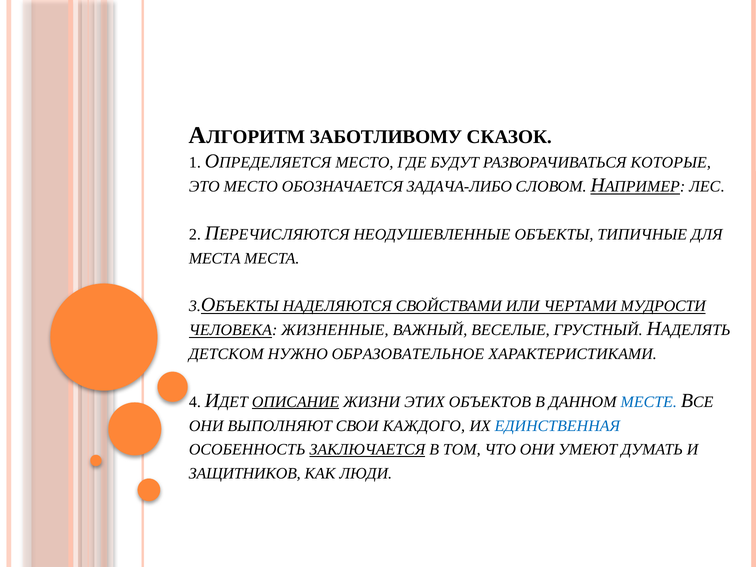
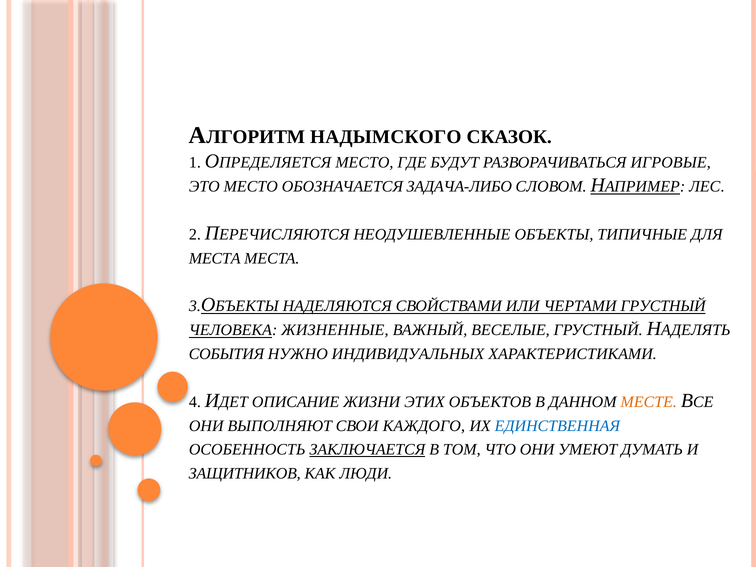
ЗАБОТЛИВОМУ: ЗАБОТЛИВОМУ -> НАДЫМСКОГО (386, 137)
КОТОРЫЕ: КОТОРЫЕ -> ИГРОВЫЕ (671, 163)
ЧЕРТАМИ МУДРОСТИ: МУДРОСТИ -> ГРУСТНЫЙ (663, 306)
ДЕТСКОМ: ДЕТСКОМ -> СОБЫТИЯ (226, 354)
ОБРАЗОВАТЕЛЬНОЕ: ОБРАЗОВАТЕЛЬНОЕ -> ИНДИВИДУАЛЬНЫХ (408, 354)
ОПИСАНИЕ underline: present -> none (296, 402)
МЕСТЕ colour: blue -> orange (649, 402)
